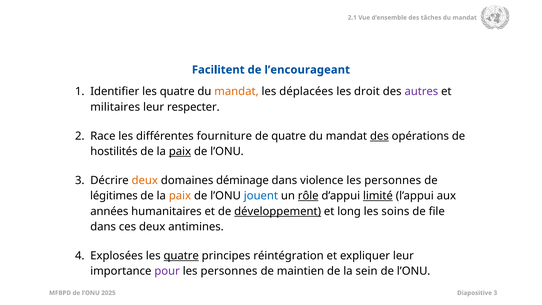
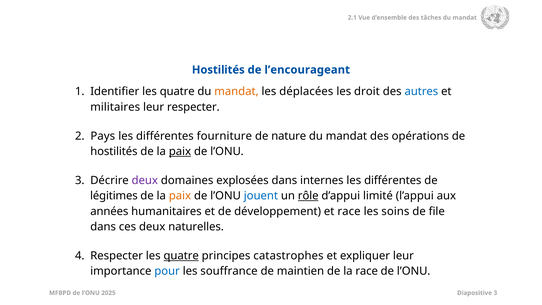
Facilitent: Facilitent -> Hostilités (218, 70)
autres colour: purple -> blue (421, 92)
Race: Race -> Pays (103, 136)
de quatre: quatre -> nature (289, 136)
des underline: present -> none (379, 136)
deux colour: orange -> purple (145, 180)
déminage: déminage -> explosées (242, 180)
violence: violence -> internes (322, 180)
personnes: personnes -> différentes (393, 180)
limité underline: present -> none (378, 196)
développement underline: present -> none (278, 211)
et long: long -> race (349, 211)
antimines: antimines -> naturelles (196, 227)
Explosées: Explosées -> Respecter (117, 256)
réintégration: réintégration -> catastrophes (288, 256)
pour colour: purple -> blue (167, 271)
personnes: personnes -> souffrance (229, 271)
la sein: sein -> race (367, 271)
